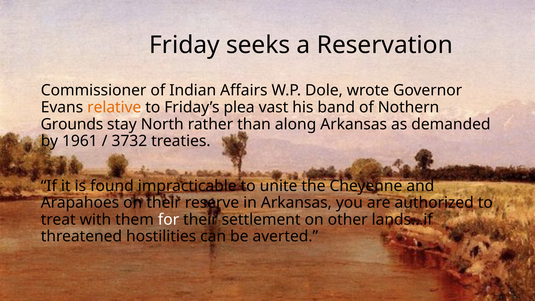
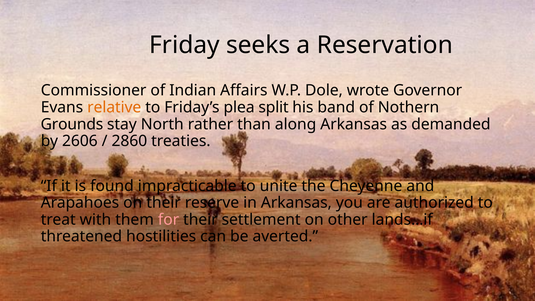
vast: vast -> split (274, 107)
1961: 1961 -> 2606 (80, 141)
3732: 3732 -> 2860 (129, 141)
for colour: white -> pink (169, 220)
